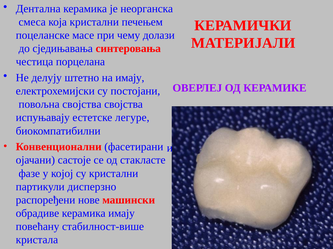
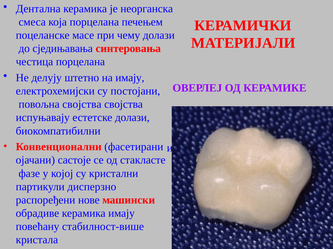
која кристални: кристални -> порцелана (94, 22)
естетске легуре: легуре -> долази (132, 118)
